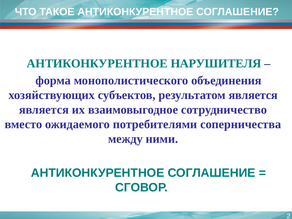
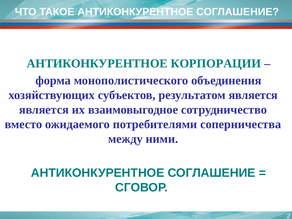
НАРУШИТЕЛЯ: НАРУШИТЕЛЯ -> КОРПОРАЦИИ (216, 63)
